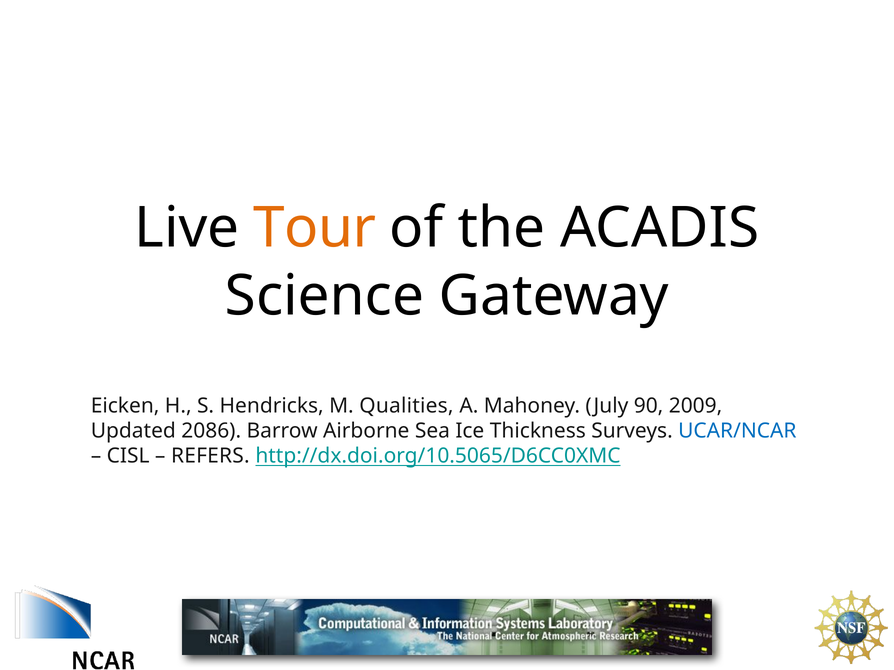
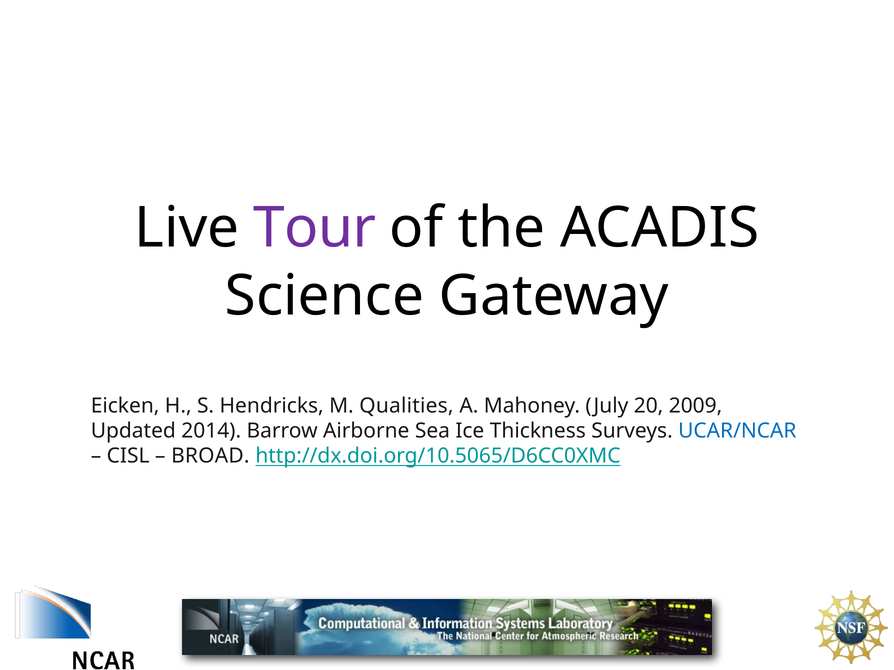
Tour colour: orange -> purple (315, 228)
90: 90 -> 20 (649, 406)
2086: 2086 -> 2014 (211, 431)
REFERS: REFERS -> BROAD (210, 456)
